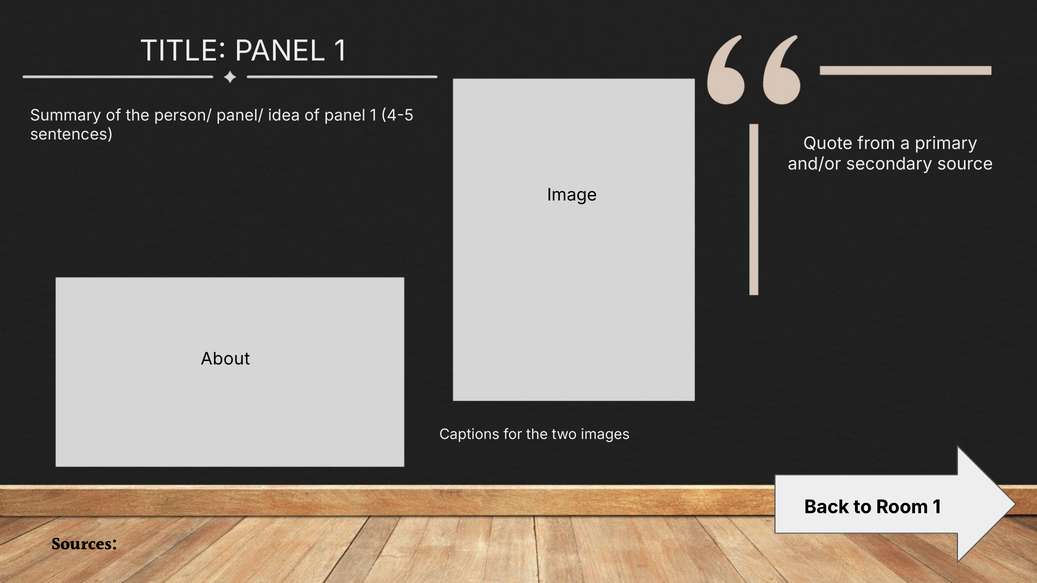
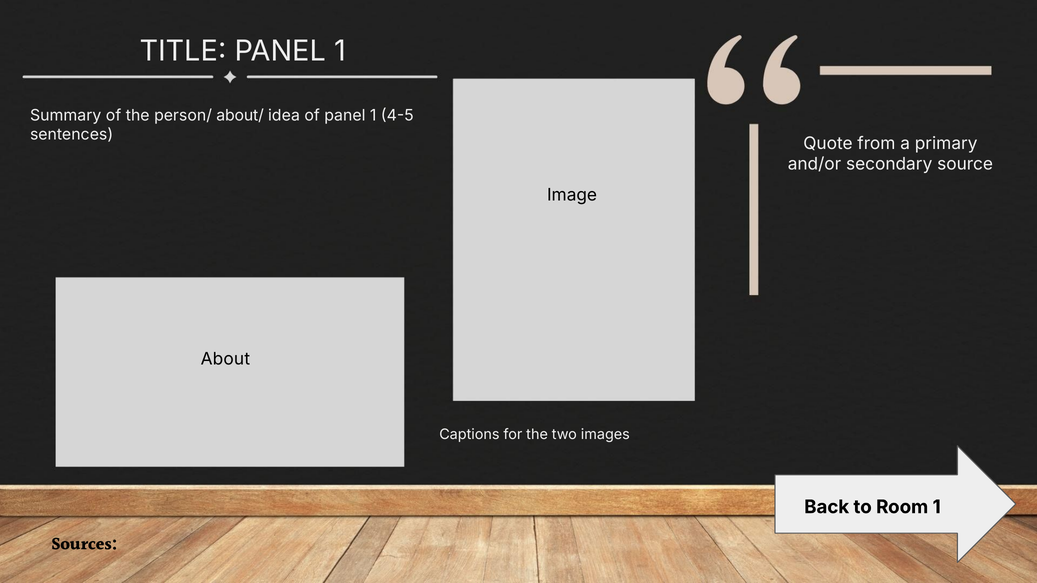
panel/: panel/ -> about/ (240, 115)
